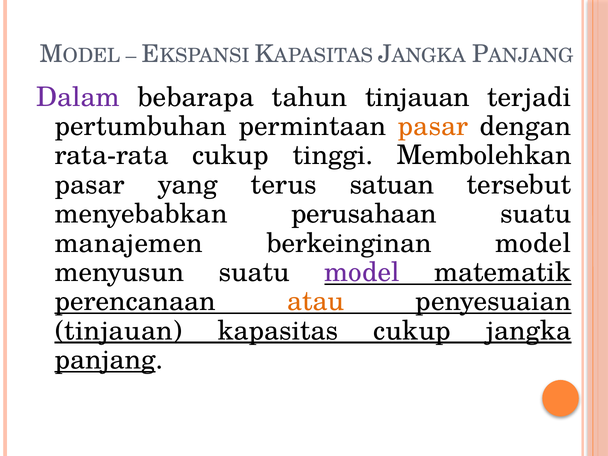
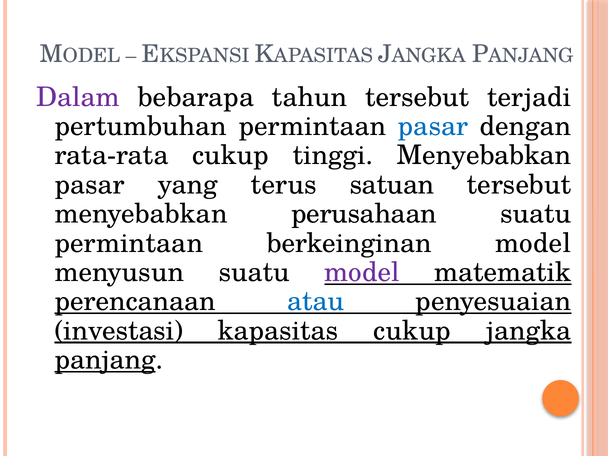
tahun tinjauan: tinjauan -> tersebut (417, 97)
pasar colour: orange -> blue (433, 126)
tinggi Membolehkan: Membolehkan -> Menyebabkan (484, 156)
manajemen: manajemen -> permintaan (129, 243)
atau colour: orange -> blue (316, 302)
tinjauan: tinjauan -> investasi (119, 331)
